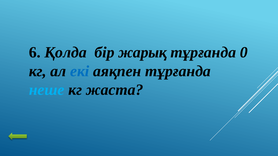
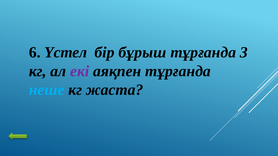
Қолда: Қолда -> Үстел (66, 52)
жарық: жарық -> бұрыш (142, 52)
0: 0 -> 3 (244, 52)
екі colour: blue -> purple (80, 71)
